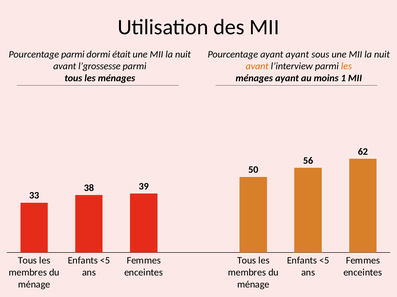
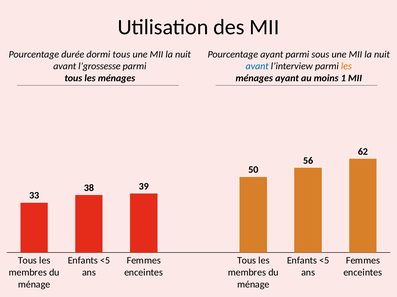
Pourcentage parmi: parmi -> durée (73, 54)
dormi était: était -> tous (121, 54)
ayant ayant: ayant -> parmi (297, 54)
avant colour: orange -> blue (257, 66)
